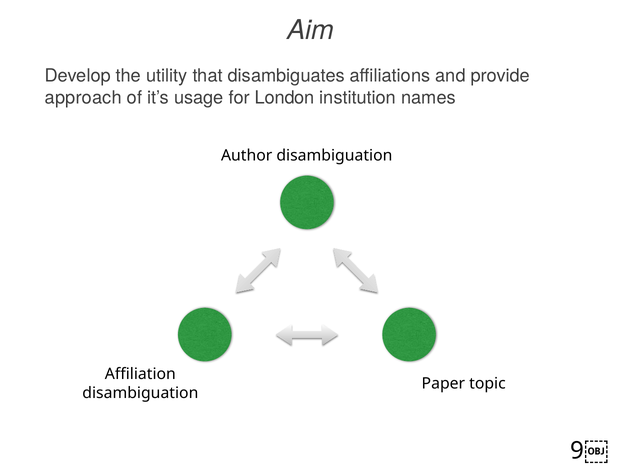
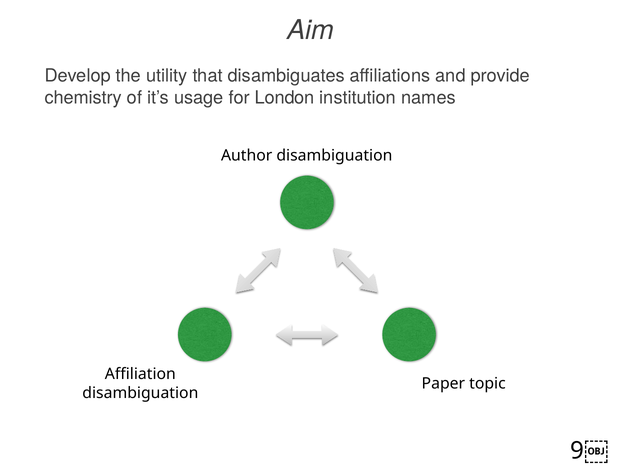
approach: approach -> chemistry (83, 97)
